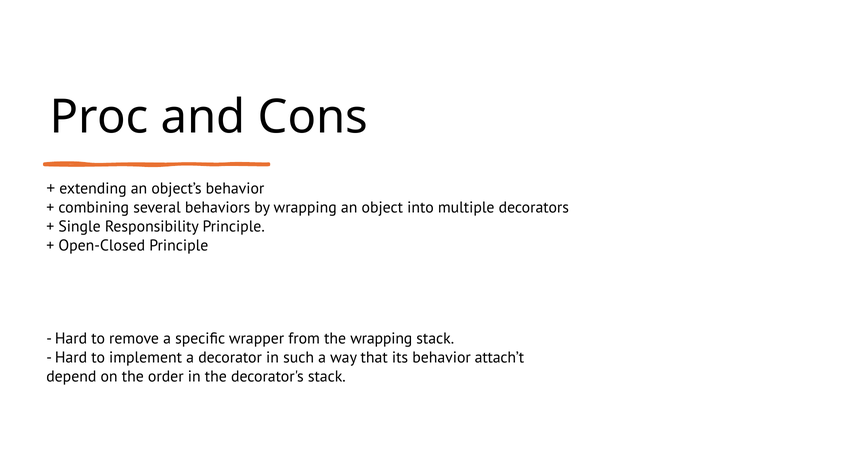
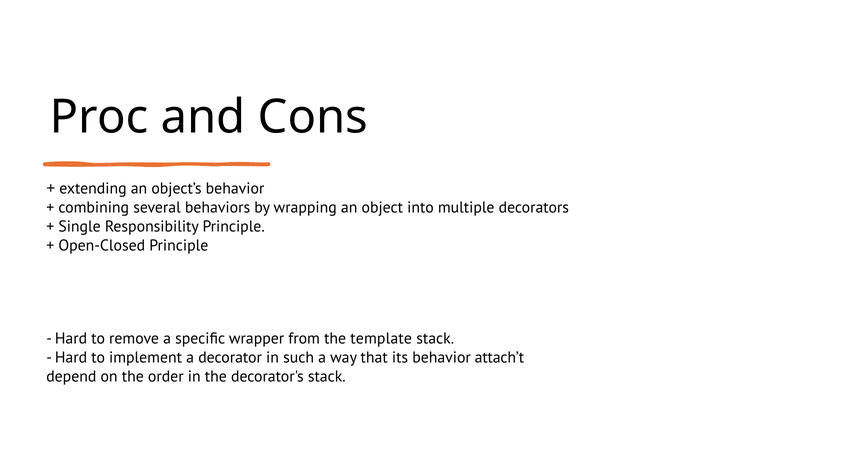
the wrapping: wrapping -> template (381, 339)
